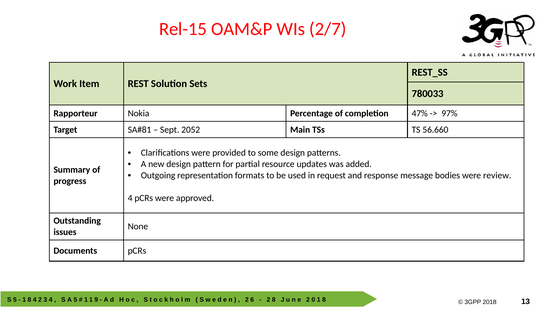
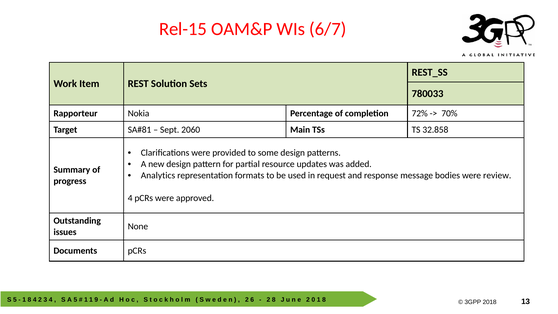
2/7: 2/7 -> 6/7 (328, 29)
47%: 47% -> 72% (420, 113)
97%: 97% -> 70% (449, 113)
2052: 2052 -> 2060 (191, 130)
56.660: 56.660 -> 32.858 (435, 130)
Outgoing: Outgoing -> Analytics (158, 175)
